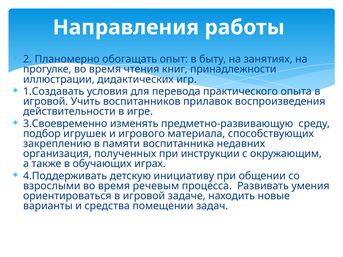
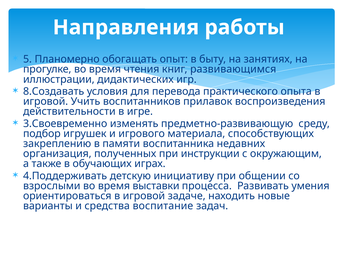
2: 2 -> 5 (27, 59)
принадлежности: принадлежности -> развивающимся (233, 69)
1.Создавать: 1.Создавать -> 8.Создавать (54, 92)
речевым: речевым -> выставки (156, 186)
помещении: помещении -> воспитание (163, 206)
